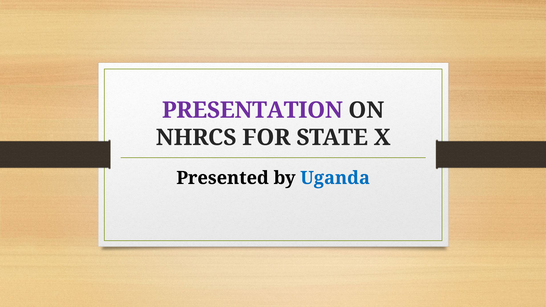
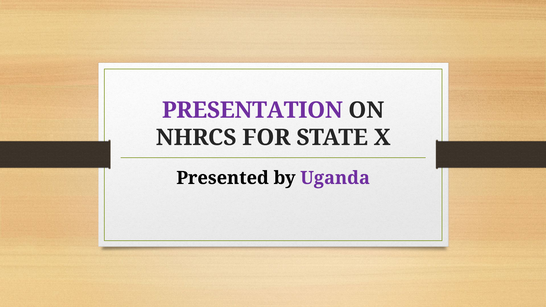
Uganda colour: blue -> purple (335, 178)
